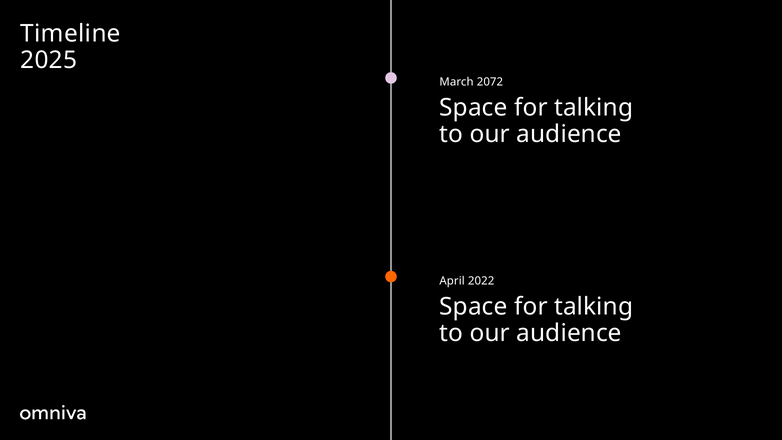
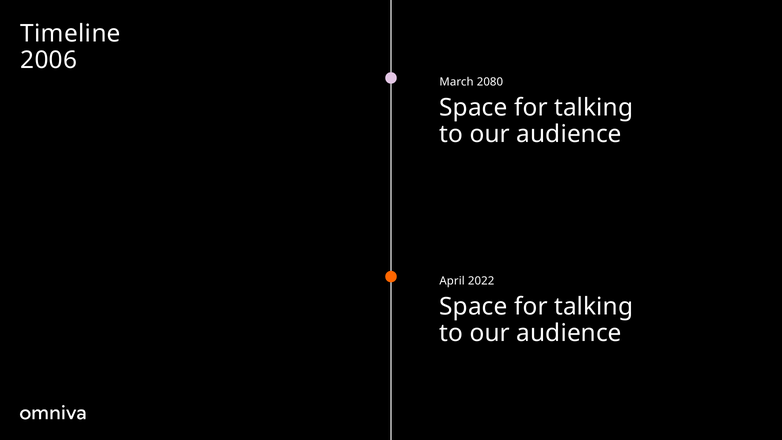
2025: 2025 -> 2006 (49, 60)
2072: 2072 -> 2080 (490, 82)
